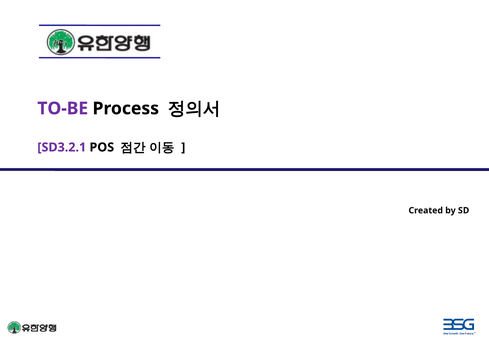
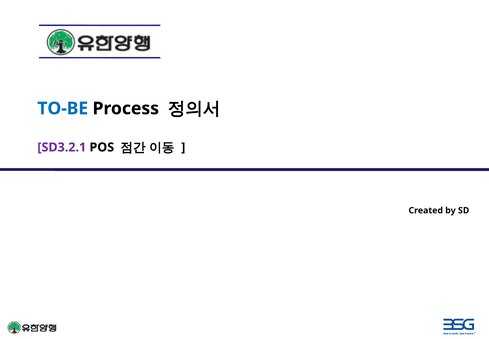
TO-BE colour: purple -> blue (63, 108)
